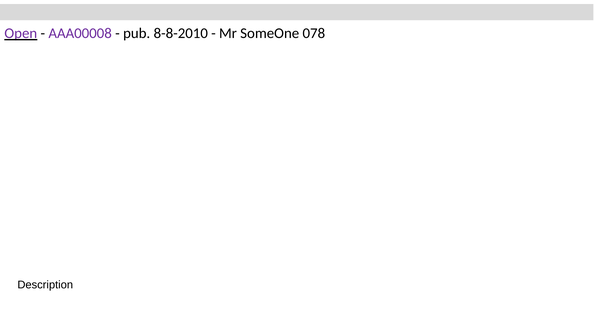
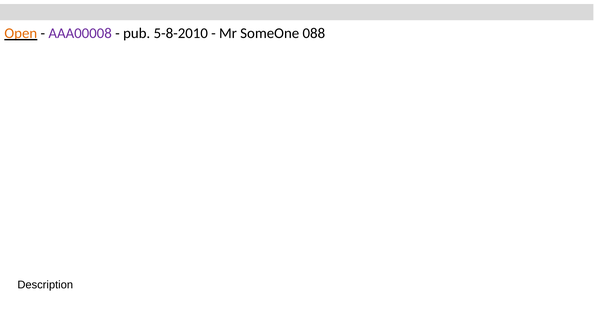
Open colour: purple -> orange (21, 33)
8-8-2010: 8-8-2010 -> 5-8-2010 (181, 33)
078: 078 -> 088 (314, 33)
